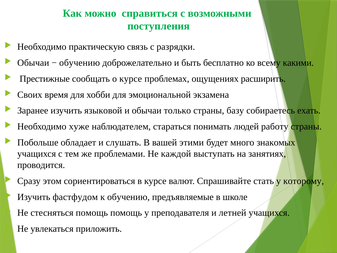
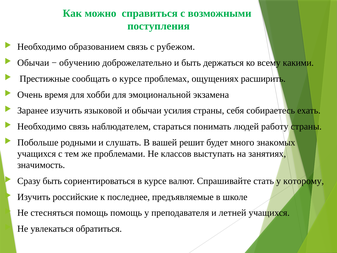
практическую: практическую -> образованием (97, 47)
разрядки: разрядки -> рубежом (176, 47)
бесплатно: бесплатно -> держаться (223, 63)
Своих: Своих -> Очень (30, 95)
только: только -> усилия (177, 111)
базу: базу -> себя (235, 111)
Необходимо хуже: хуже -> связь (79, 126)
обладает: обладает -> родными (78, 142)
этими: этими -> решит (192, 142)
каждой: каждой -> классов (176, 154)
проводится: проводится -> значимость (41, 165)
Сразу этом: этом -> быть (52, 181)
фастфудом: фастфудом -> российские (75, 197)
к обучению: обучению -> последнее (129, 197)
приложить: приложить -> обратиться (99, 229)
